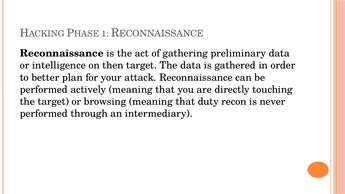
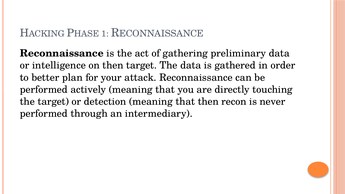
browsing: browsing -> detection (105, 102)
that duty: duty -> then (208, 102)
